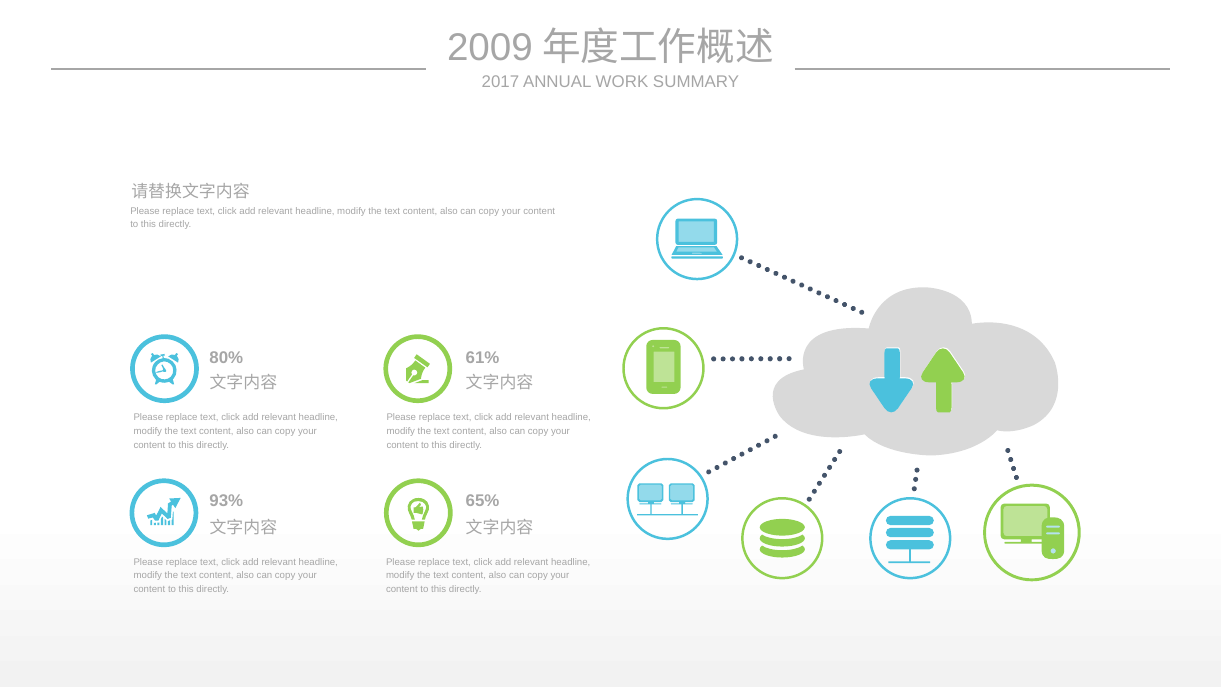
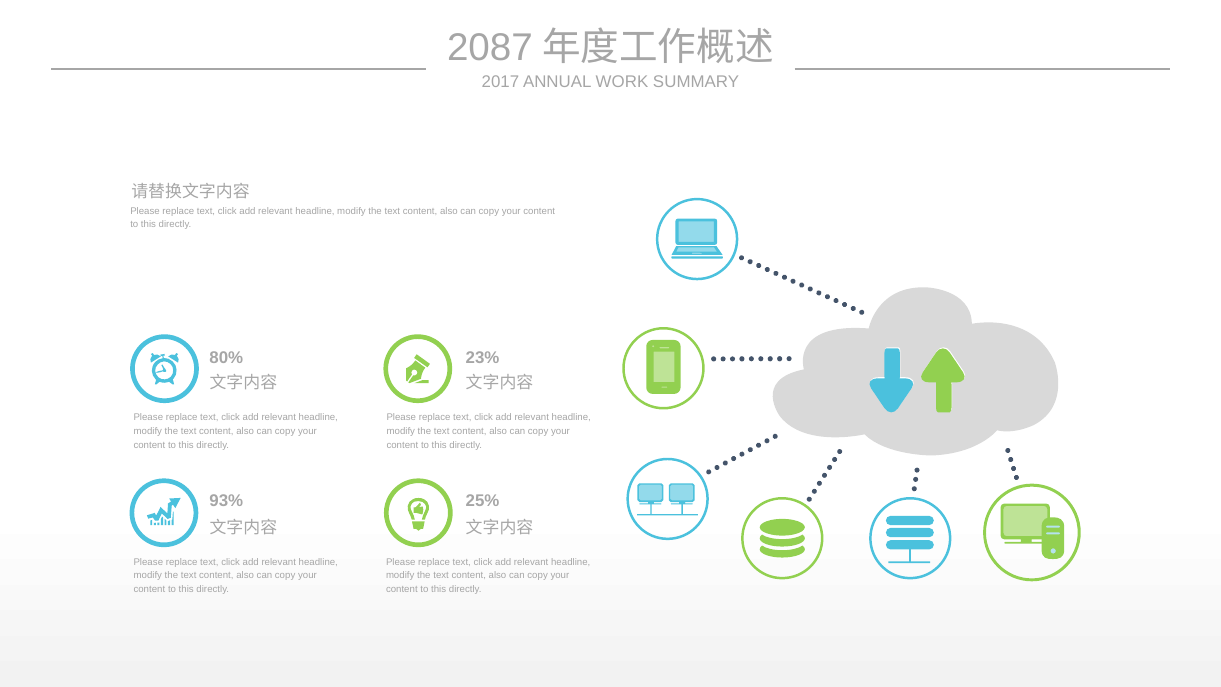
2009: 2009 -> 2087 (490, 48)
61%: 61% -> 23% (483, 358)
65%: 65% -> 25% (483, 501)
